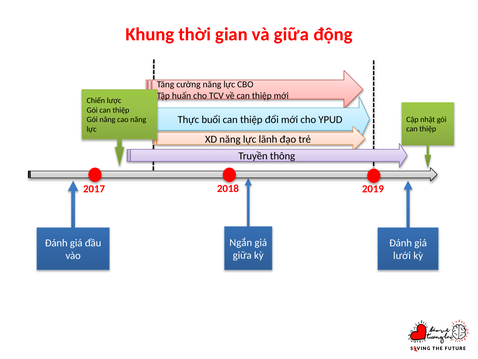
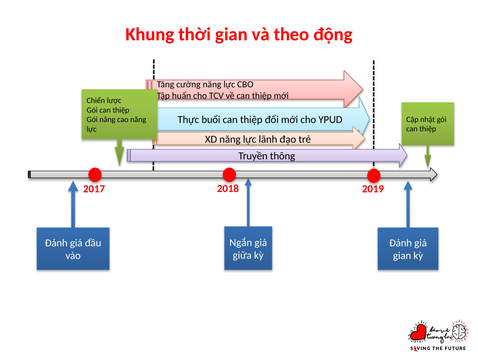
và giữa: giữa -> theo (292, 34)
lưới: lưới -> gian (402, 255)
